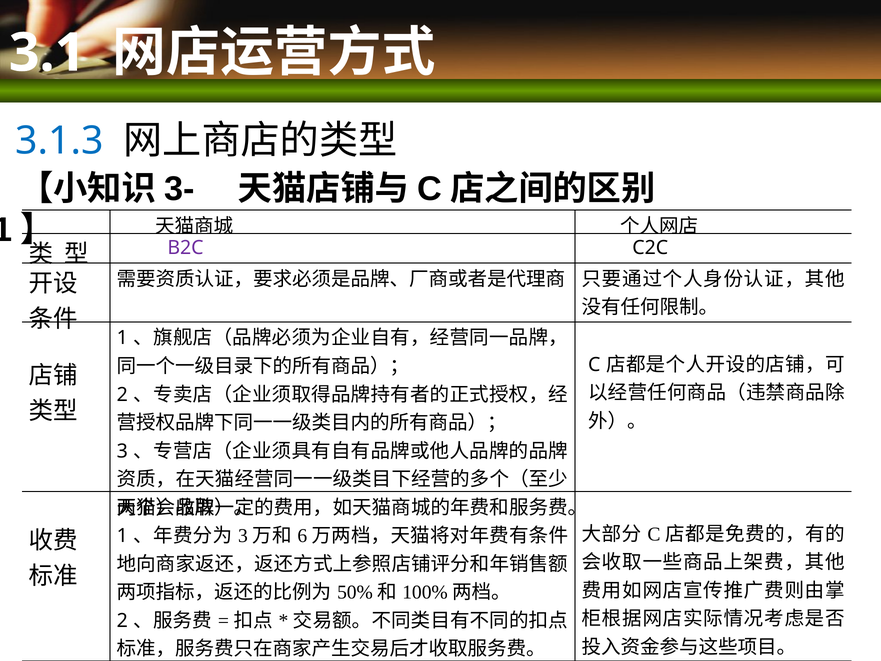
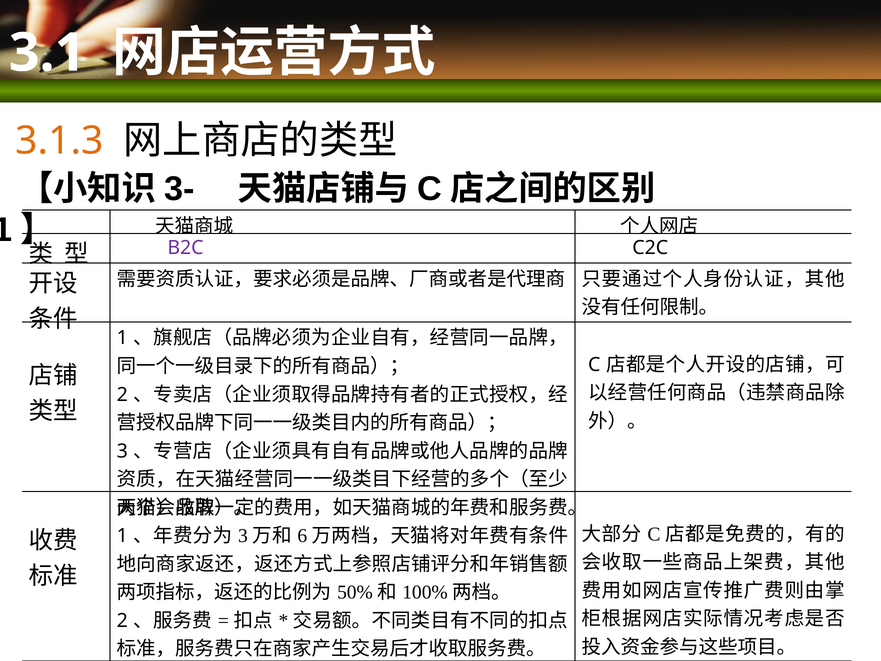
3.1.3 colour: blue -> orange (59, 141)
